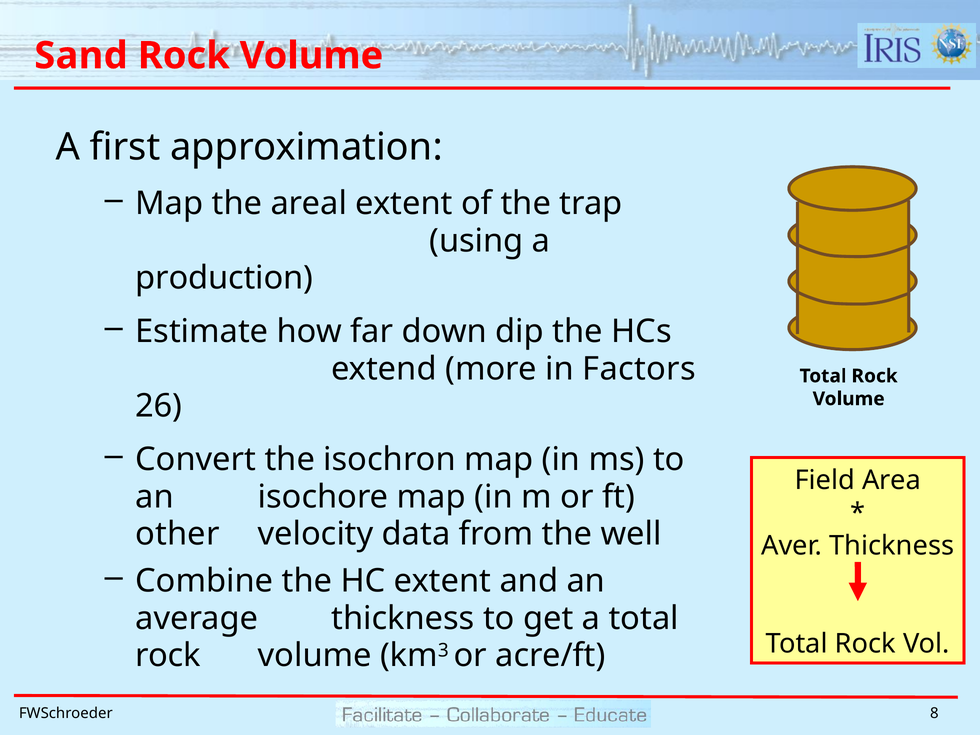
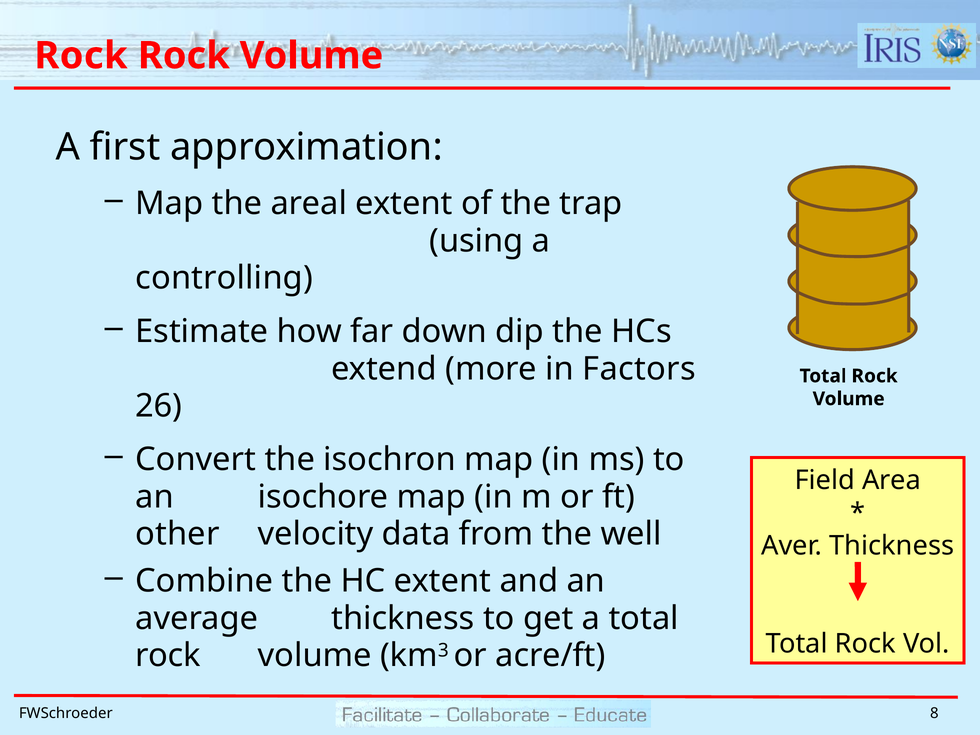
Sand: Sand -> Rock (81, 56)
production: production -> controlling (224, 278)
